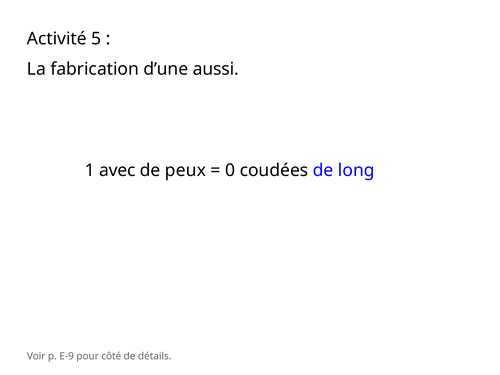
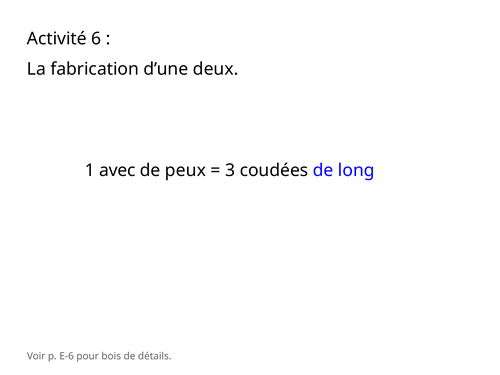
5: 5 -> 6 (96, 39)
aussi: aussi -> deux (216, 69)
0: 0 -> 3 (230, 170)
E-9: E-9 -> E-6 (67, 356)
côté: côté -> bois (111, 356)
